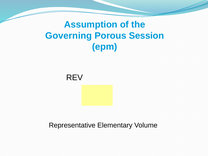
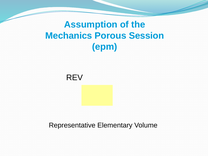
Governing: Governing -> Mechanics (69, 36)
